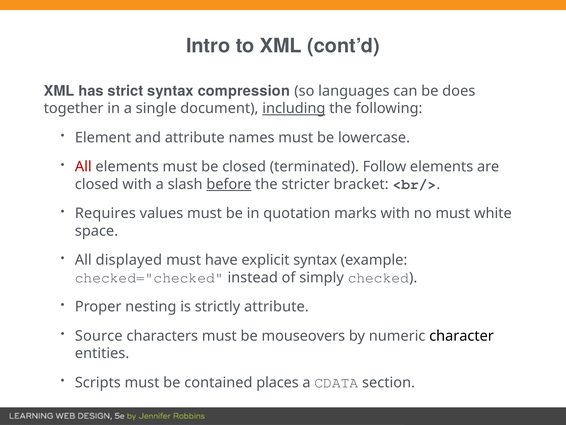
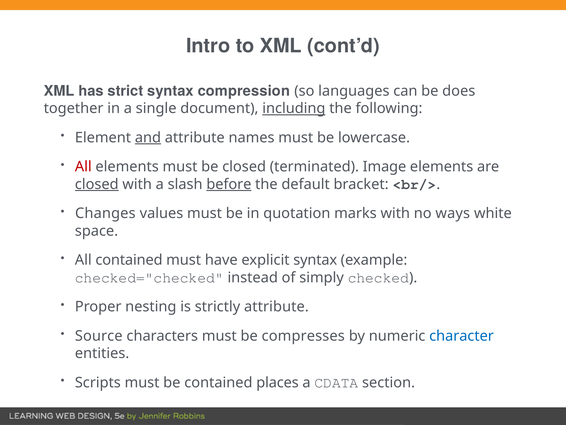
and underline: none -> present (148, 137)
Follow: Follow -> Image (384, 167)
closed underline: none -> present (97, 184)
stricter: stricter -> default (306, 184)
Requires: Requires -> Changes (105, 213)
no must: must -> ways (453, 213)
All displayed: displayed -> contained (129, 260)
mouseovers: mouseovers -> compresses (303, 336)
character colour: black -> blue (462, 336)
